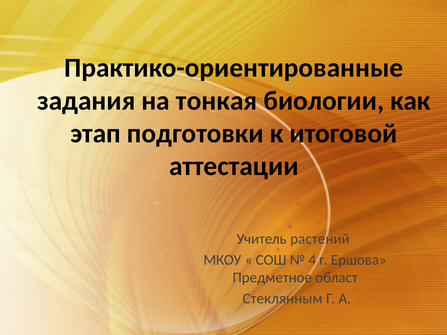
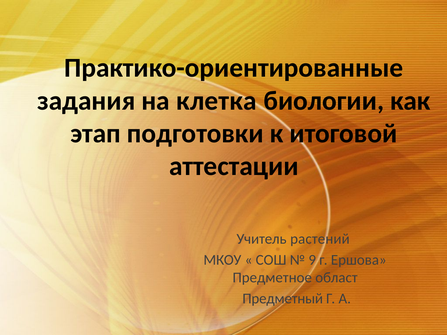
тонкая: тонкая -> клетка (217, 101)
4: 4 -> 9 (312, 260)
Стеклянным: Стеклянным -> Предметный (283, 299)
